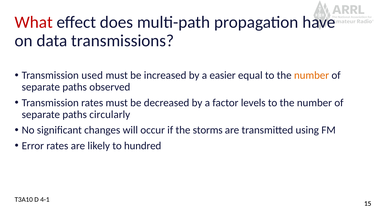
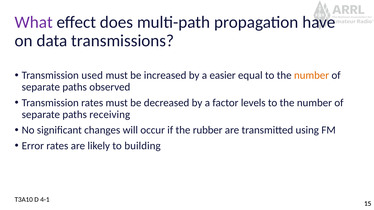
What colour: red -> purple (34, 22)
circularly: circularly -> receiving (110, 115)
storms: storms -> rubber (208, 130)
hundred: hundred -> building (143, 146)
